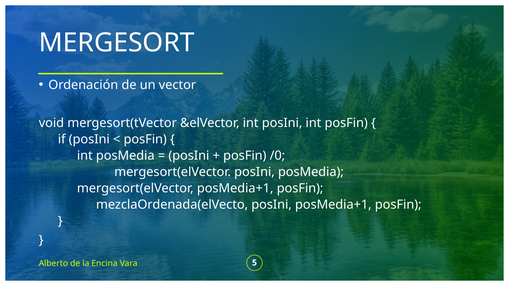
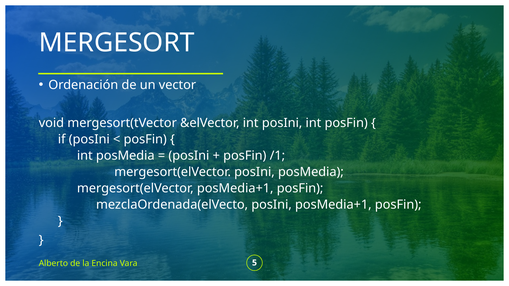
/0: /0 -> /1 (277, 156)
